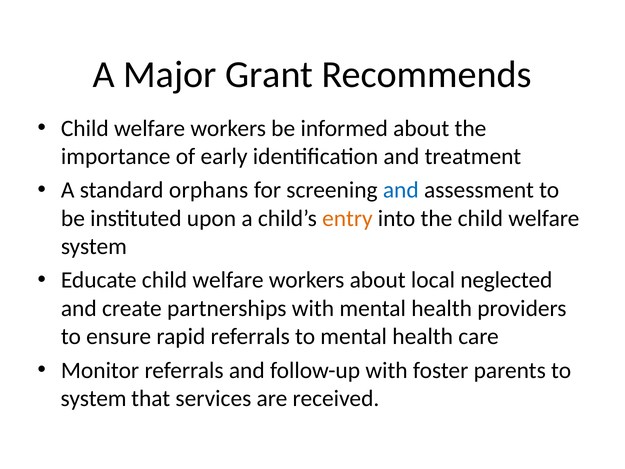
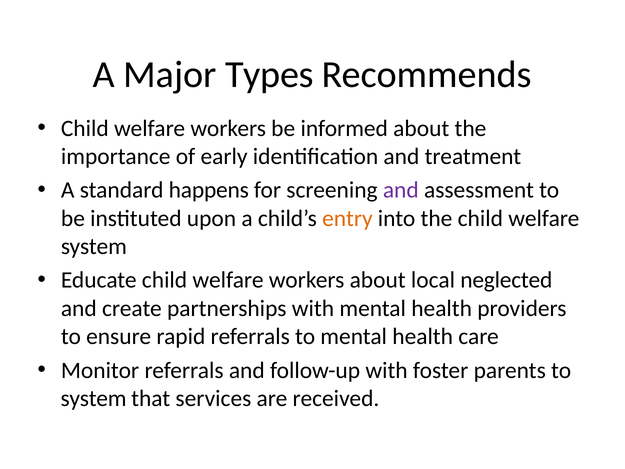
Grant: Grant -> Types (269, 75)
orphans: orphans -> happens (209, 190)
and colour: blue -> purple (401, 190)
